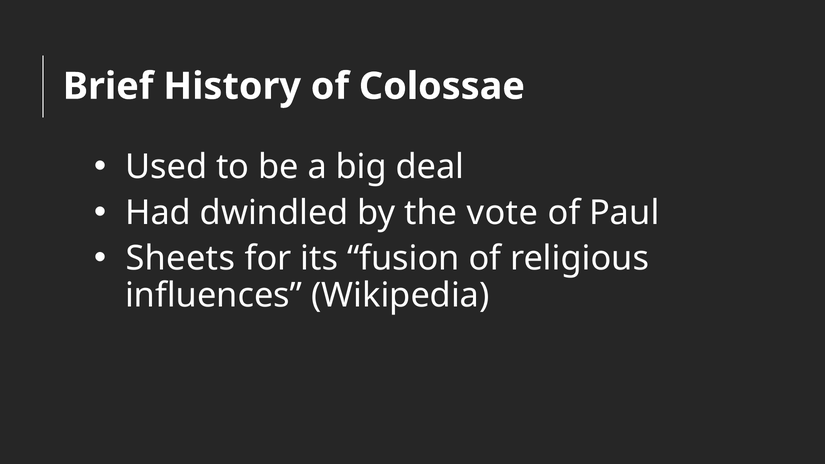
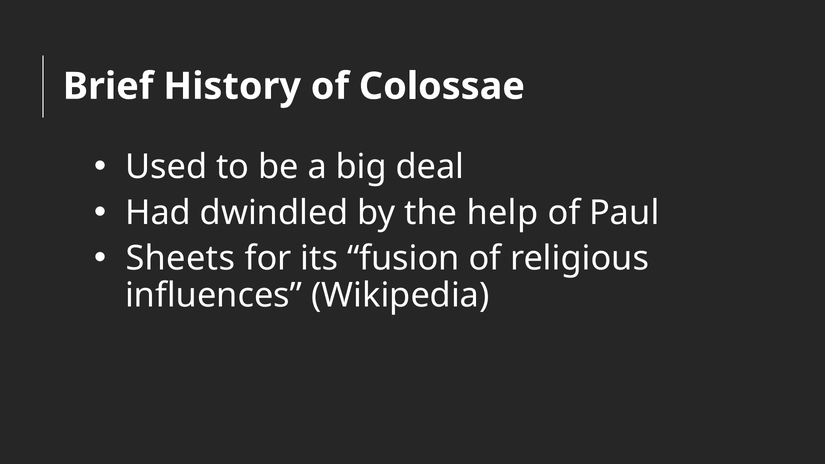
vote: vote -> help (502, 213)
